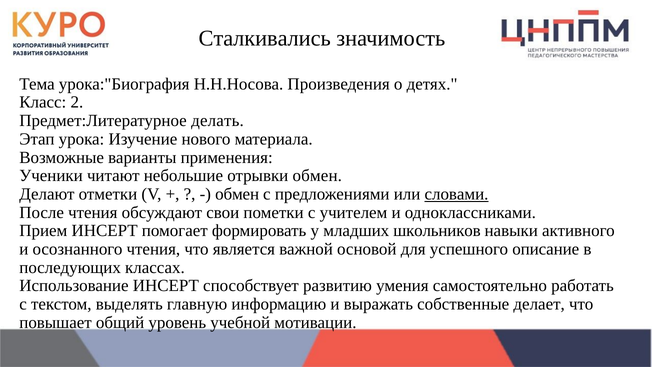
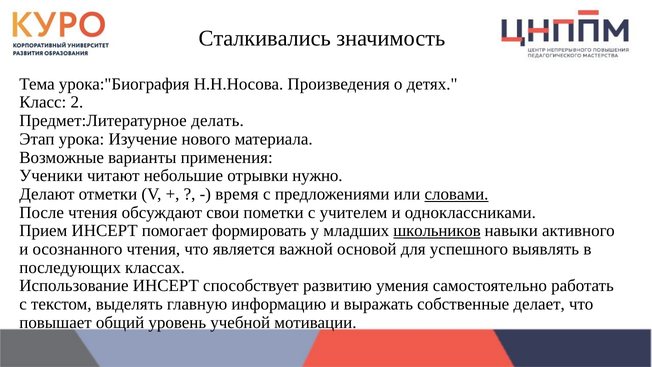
отрывки обмен: обмен -> нужно (317, 176)
обмен: обмен -> время (237, 194)
школьников underline: none -> present (437, 231)
описание: описание -> выявлять (546, 249)
